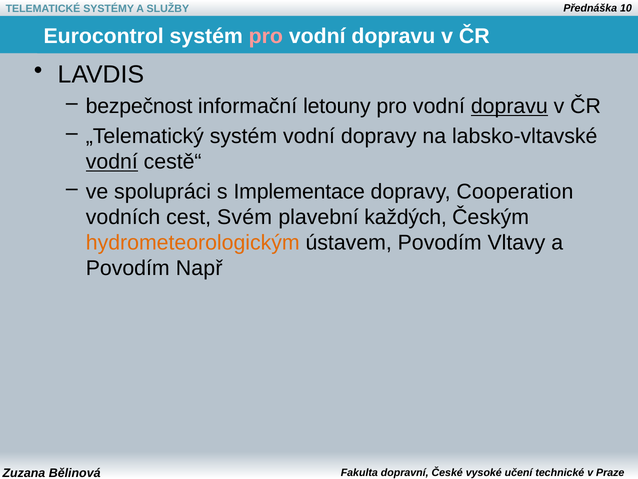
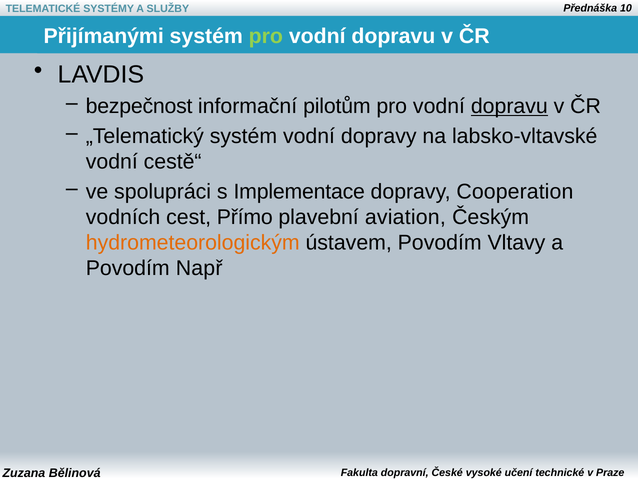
Eurocontrol: Eurocontrol -> Přijímanými (104, 36)
pro colour: pink -> light green (266, 36)
letouny: letouny -> pilotům (337, 106)
vodní underline: present -> none (112, 162)
Svém: Svém -> Přímo (245, 217)
každých: každých -> aviation (405, 217)
